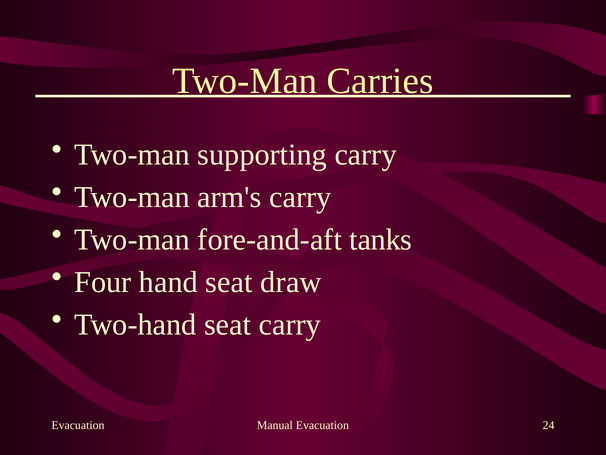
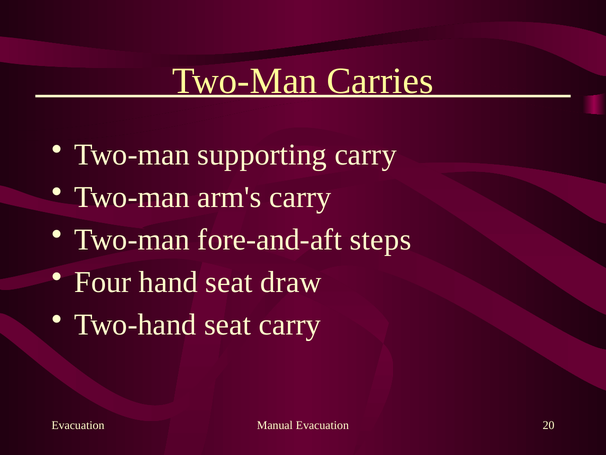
tanks: tanks -> steps (380, 239)
24: 24 -> 20 (549, 425)
